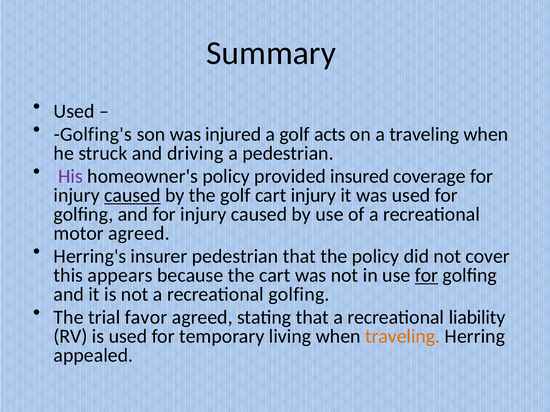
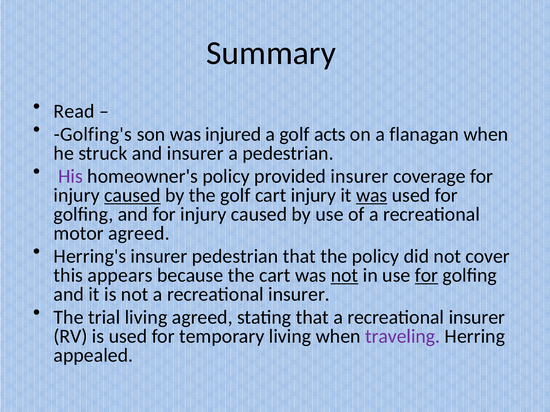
Used: Used -> Read (74, 112)
a traveling: traveling -> flanagan (424, 134)
and driving: driving -> insurer (195, 154)
provided insured: insured -> insurer (360, 176)
was underline: none -> present (372, 196)
not underline: none -> present (345, 276)
not a recreational golfing: golfing -> insurer (299, 295)
trial favor: favor -> living (146, 318)
that a recreational liability: liability -> insurer (477, 318)
traveling colour: orange -> purple (403, 337)
